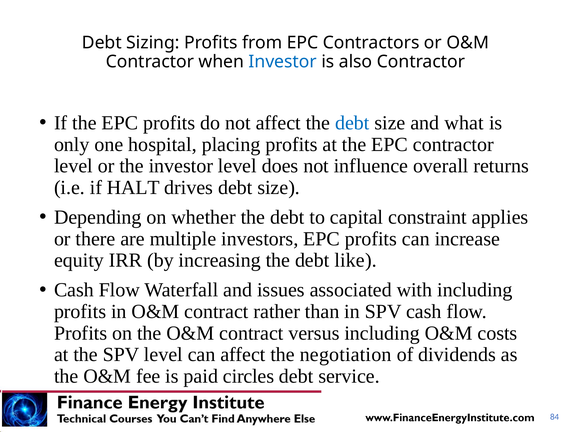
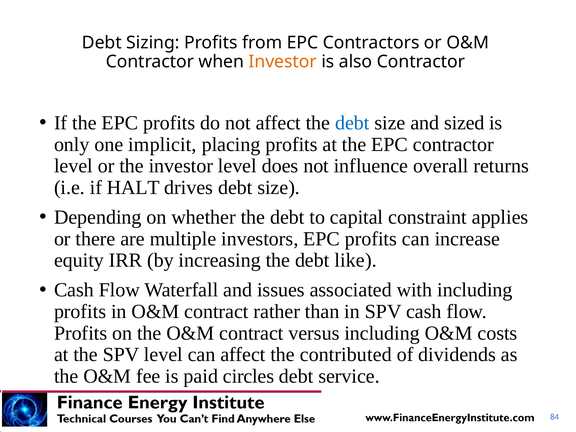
Investor colour: blue -> orange (283, 62)
what: what -> sized (464, 123)
hospital: hospital -> implicit (162, 144)
negotiation: negotiation -> contributed (346, 355)
